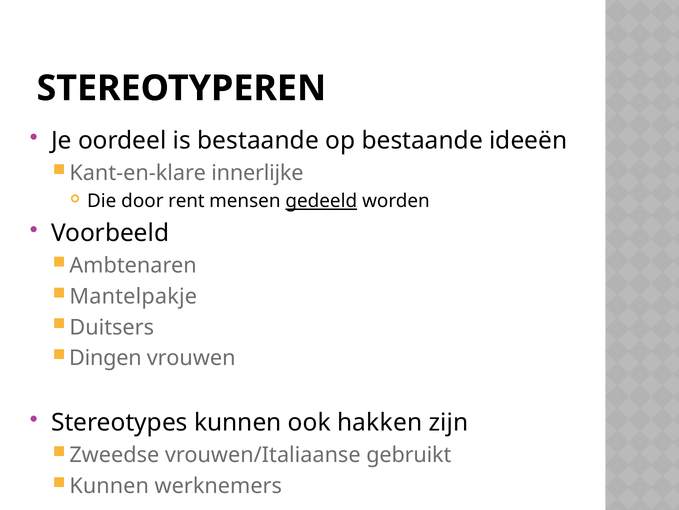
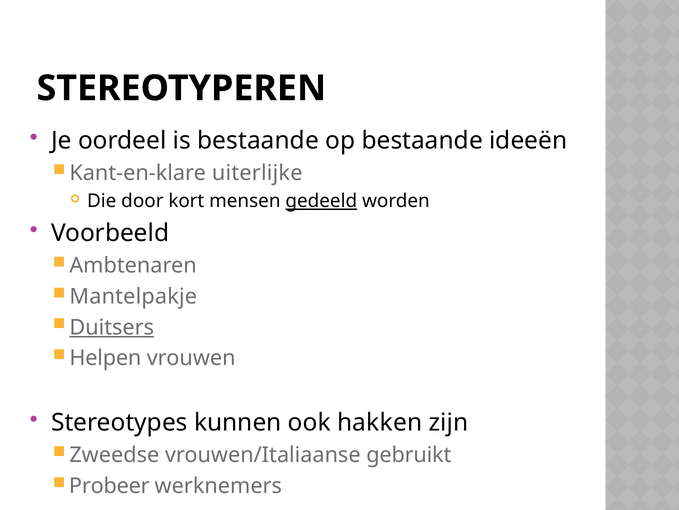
innerlijke: innerlijke -> uiterlijke (257, 173)
rent: rent -> kort (186, 201)
Duitsers underline: none -> present (112, 327)
Dingen: Dingen -> Helpen (105, 358)
Kunnen: Kunnen -> Probeer (109, 485)
